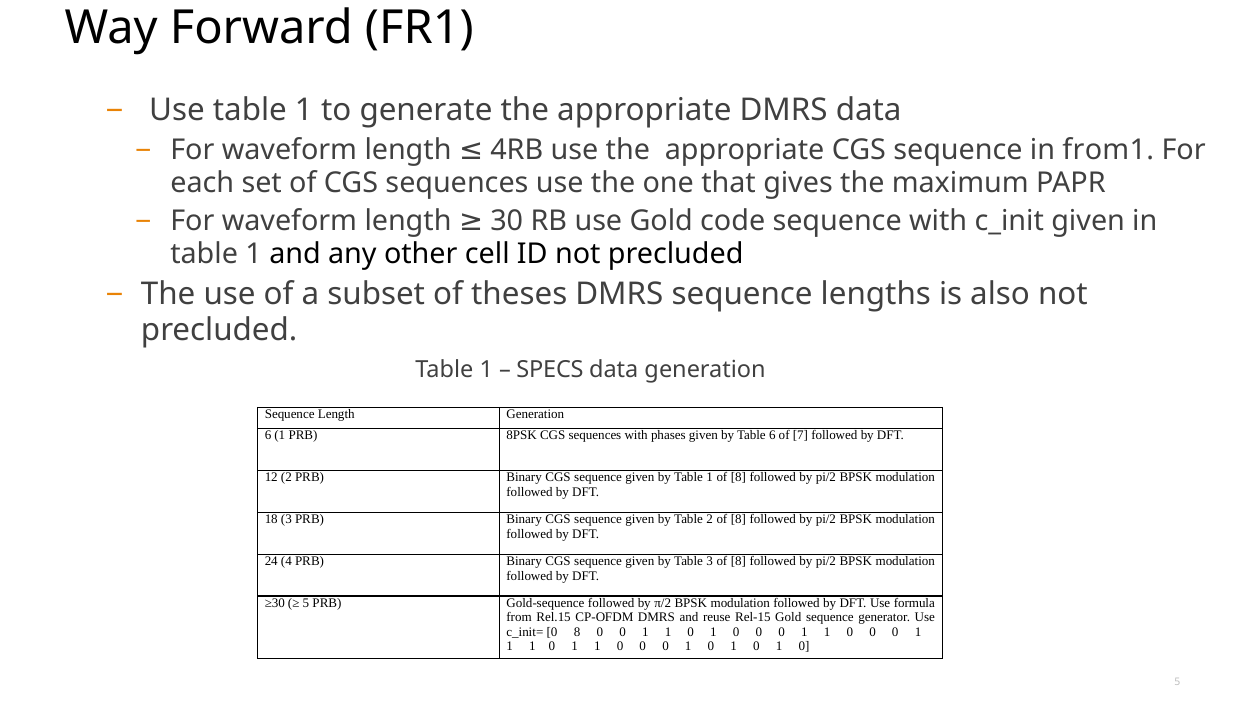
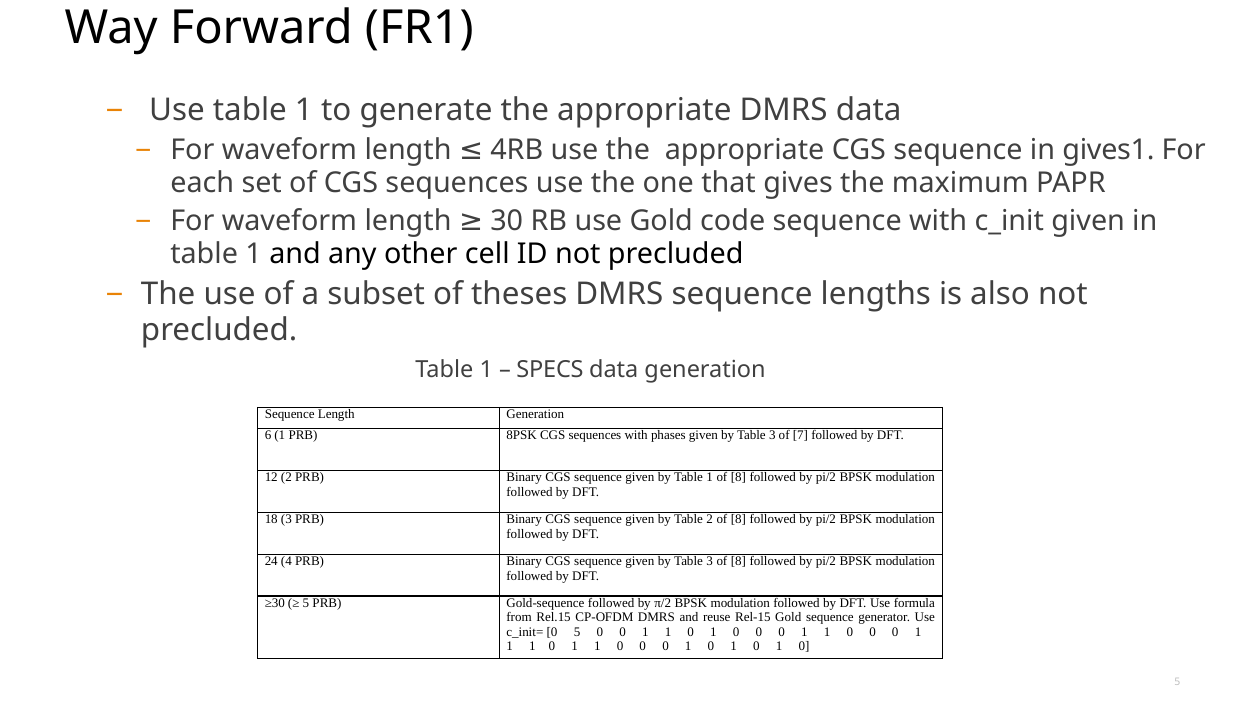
from1: from1 -> gives1 (1109, 150)
6: 6 -> 3 (772, 436)
0 8: 8 -> 5 (577, 633)
